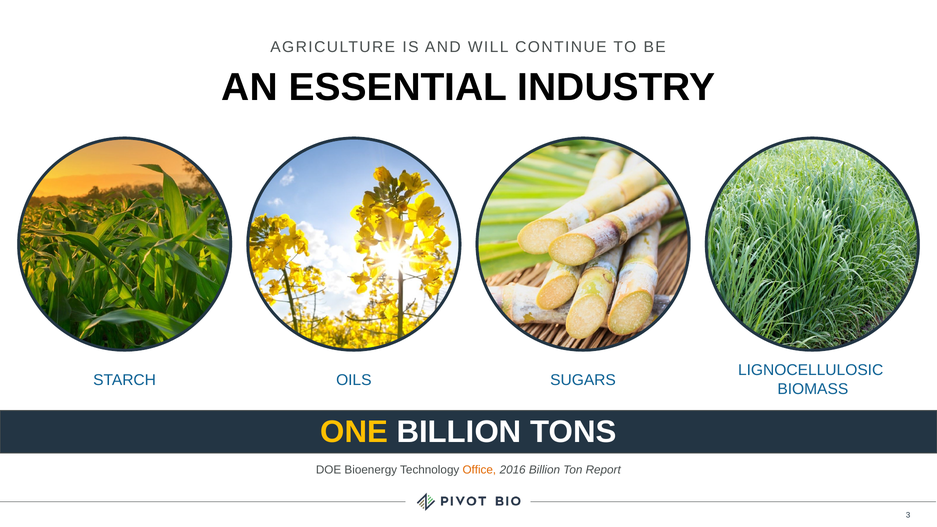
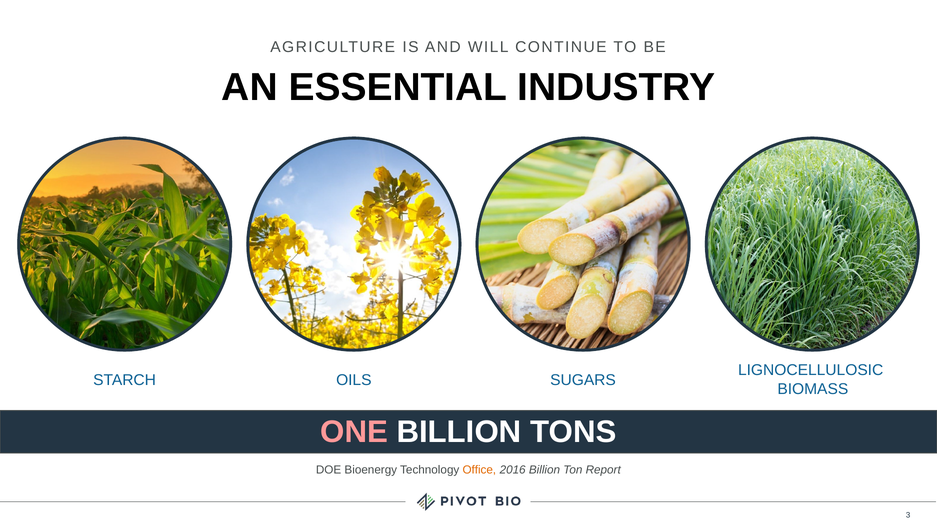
ONE colour: yellow -> pink (354, 432)
